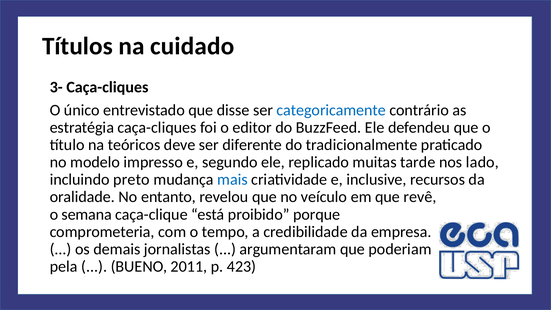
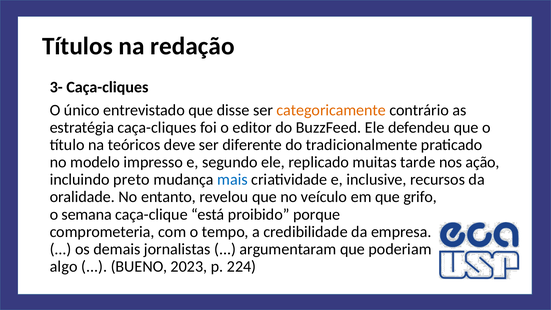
cuidado: cuidado -> redação (192, 46)
categoricamente colour: blue -> orange (331, 110)
lado: lado -> ação (483, 162)
revê: revê -> grifo (420, 197)
pela: pela -> algo (64, 266)
2011: 2011 -> 2023 (189, 266)
423: 423 -> 224 (242, 266)
